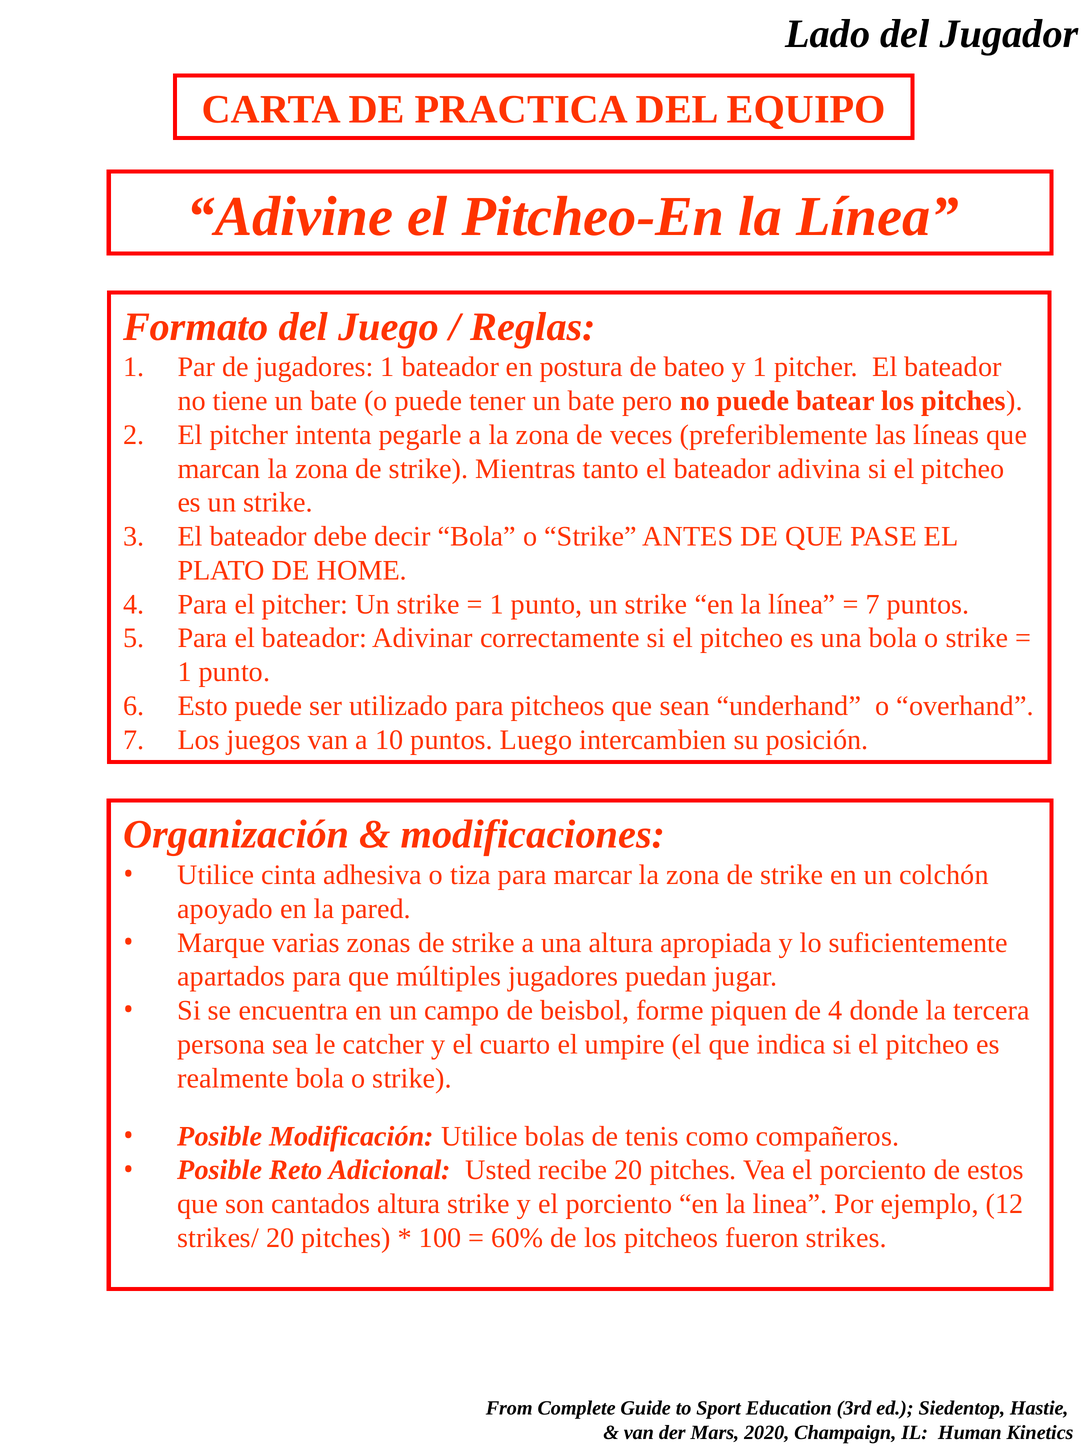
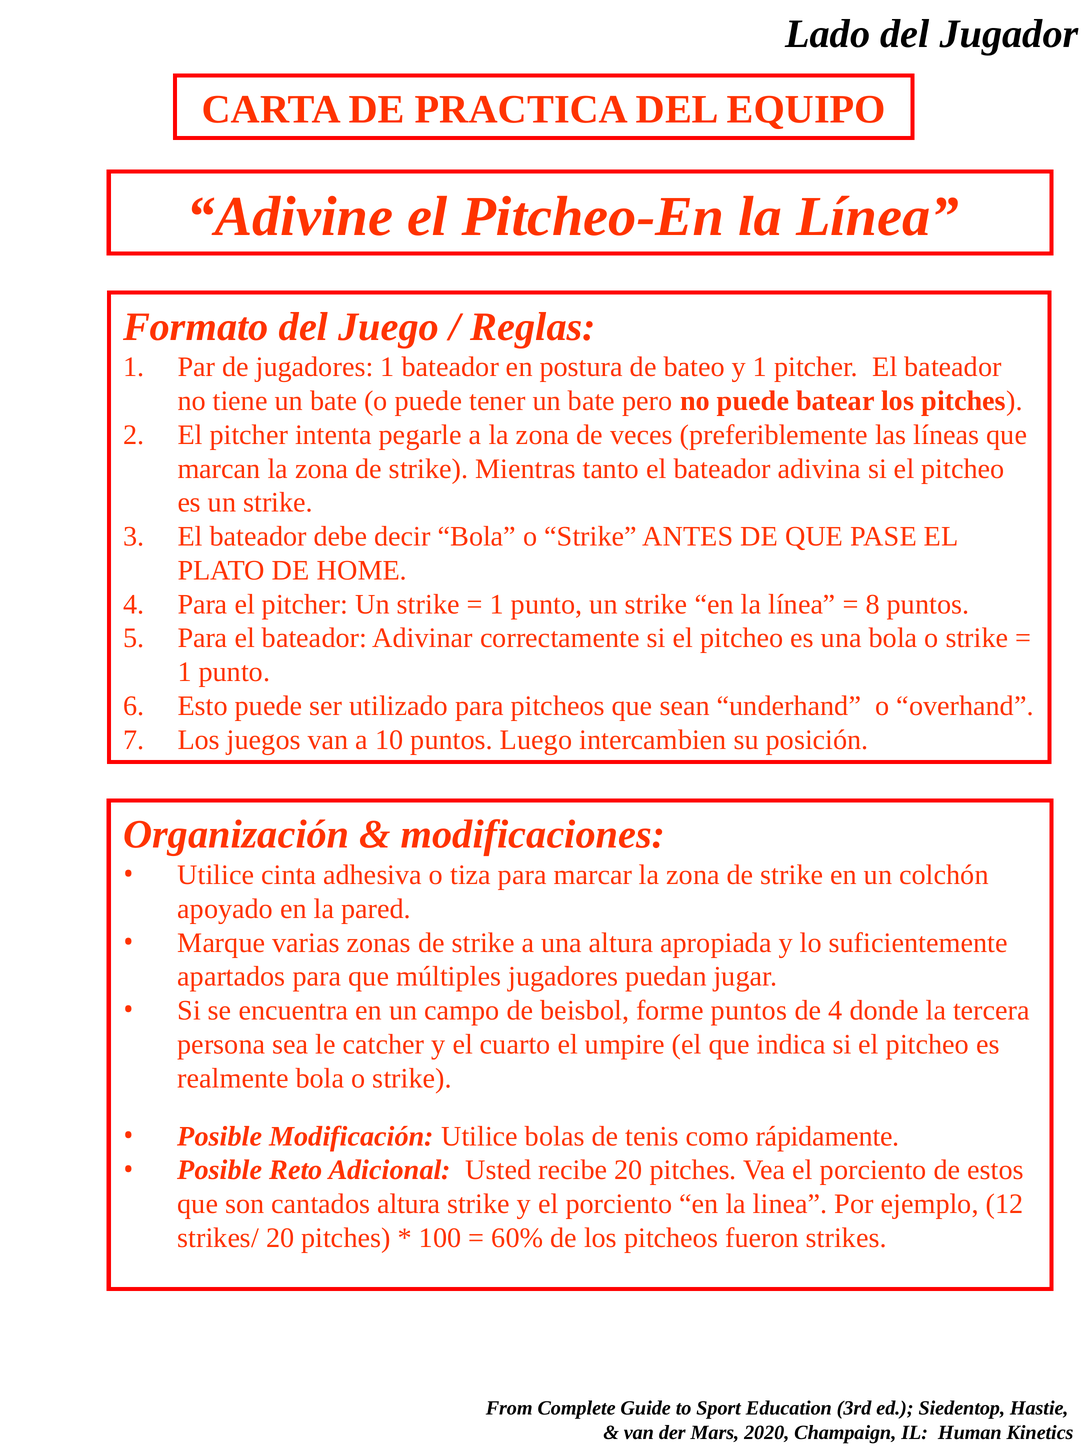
7: 7 -> 8 (873, 604)
forme piquen: piquen -> puntos (749, 1010)
compañeros: compañeros -> rápidamente (827, 1136)
